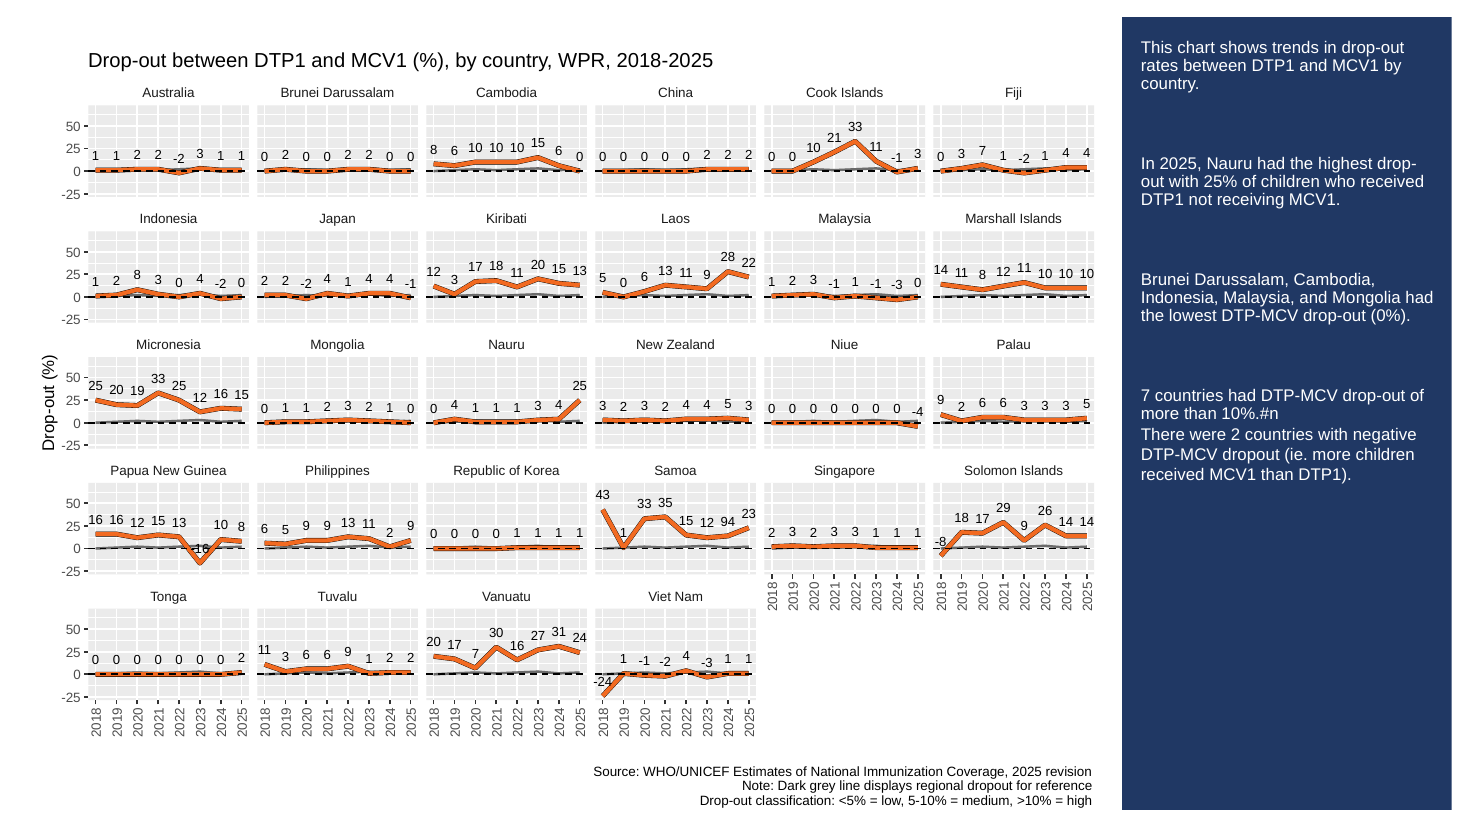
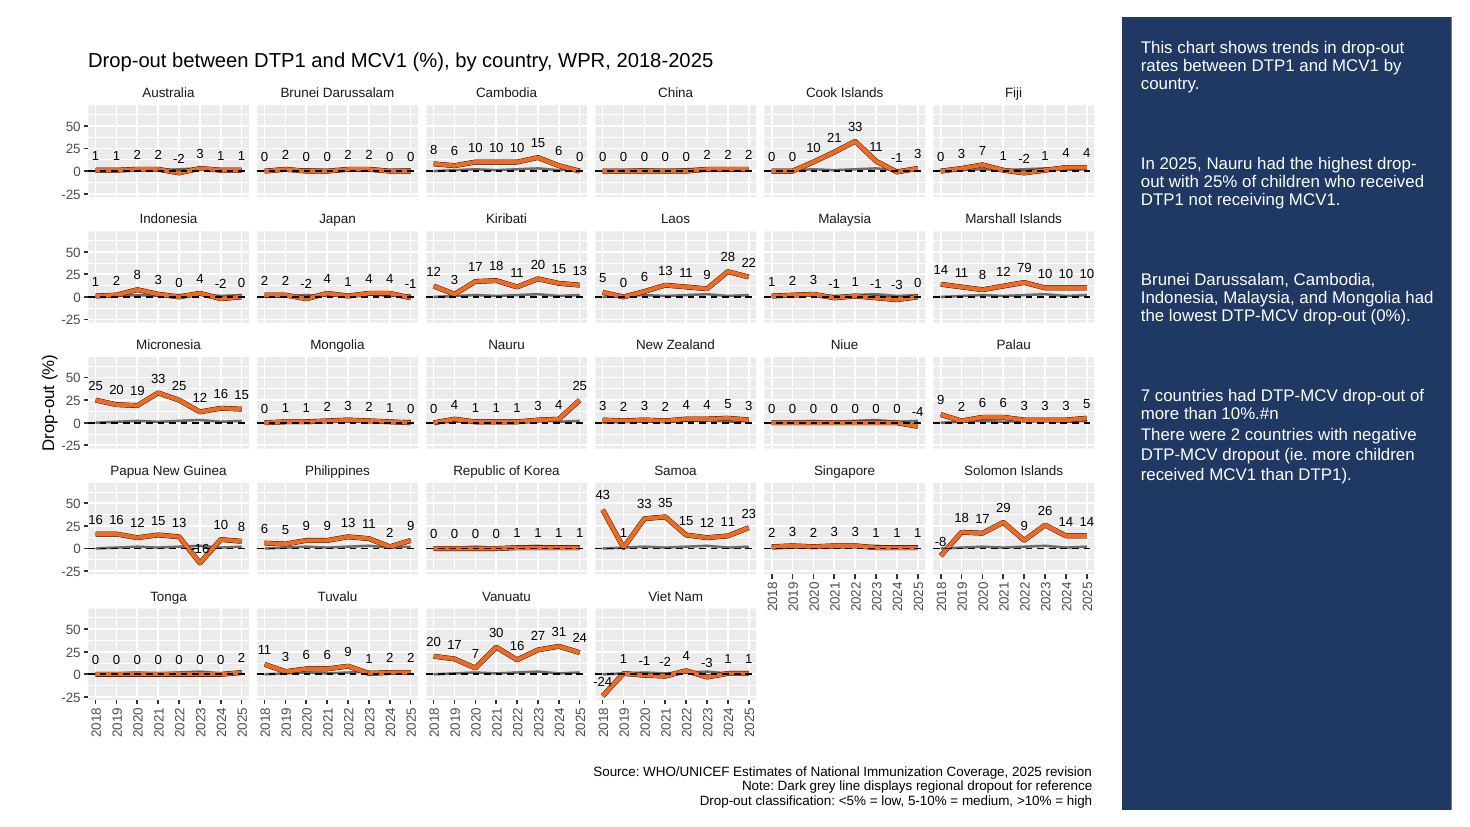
12 11: 11 -> 79 (1024, 268)
12 94: 94 -> 11 (728, 522)
